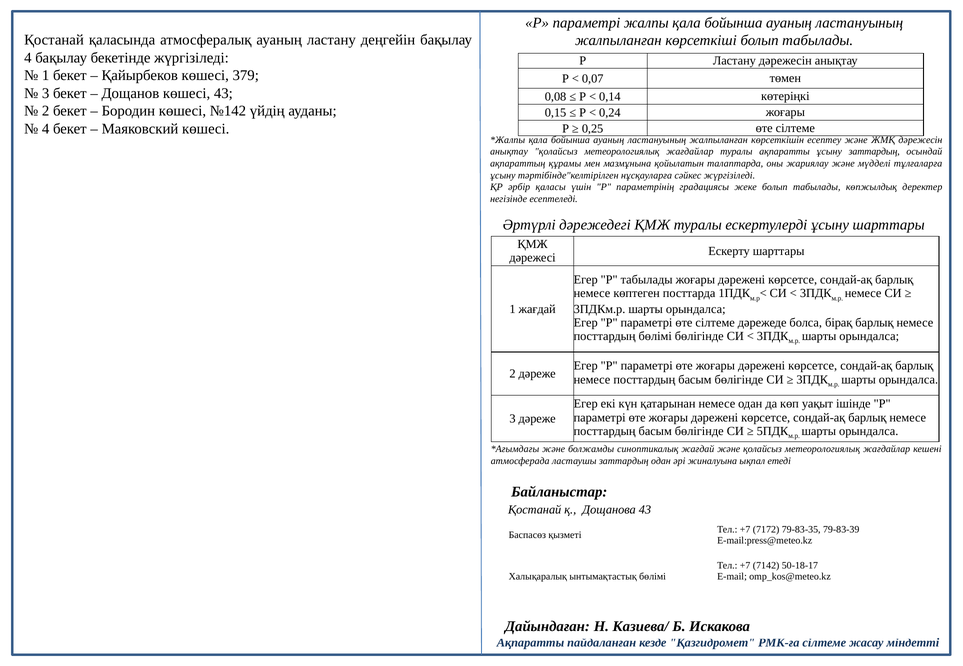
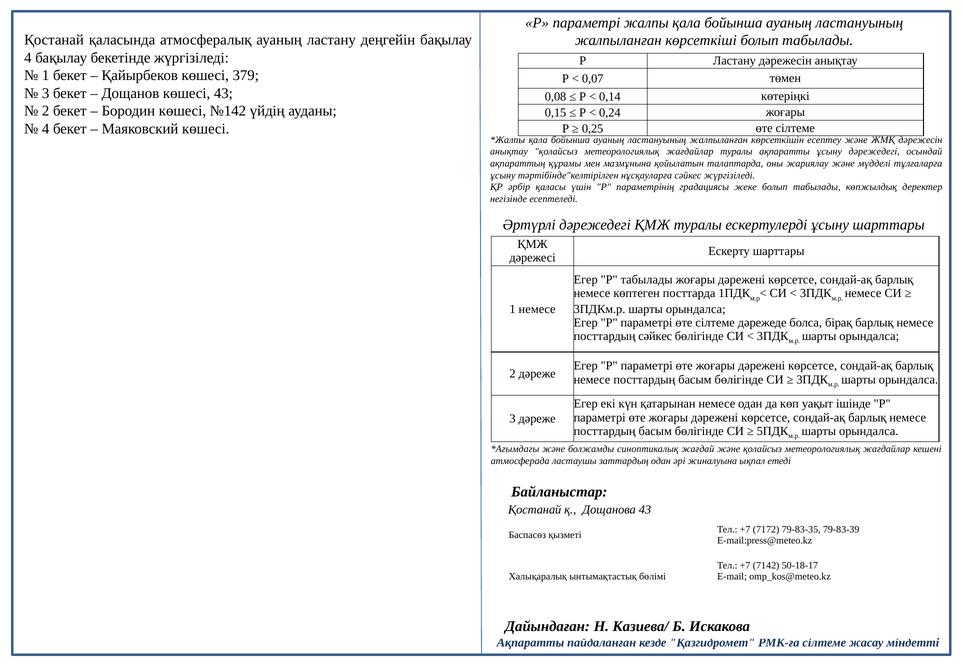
ұсыну заттардың: заттардың -> дәрежедегі (874, 152)
1 жағдай: жағдай -> немесе (537, 309)
посттардың бөлімі: бөлімі -> сәйкес (655, 337)
